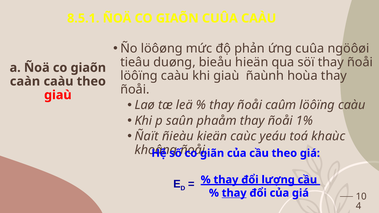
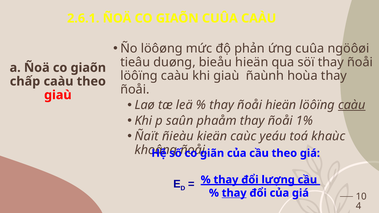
8.5.1: 8.5.1 -> 2.6.1 (83, 18)
caàn: caàn -> chấp (25, 81)
ñoåi caûm: caûm -> hieän (281, 105)
caàu underline: none -> present (352, 105)
